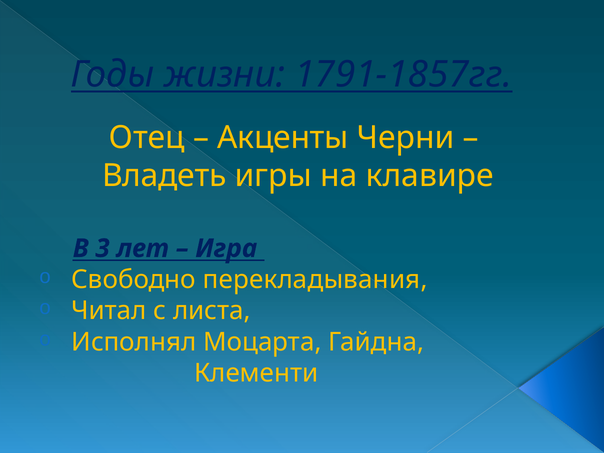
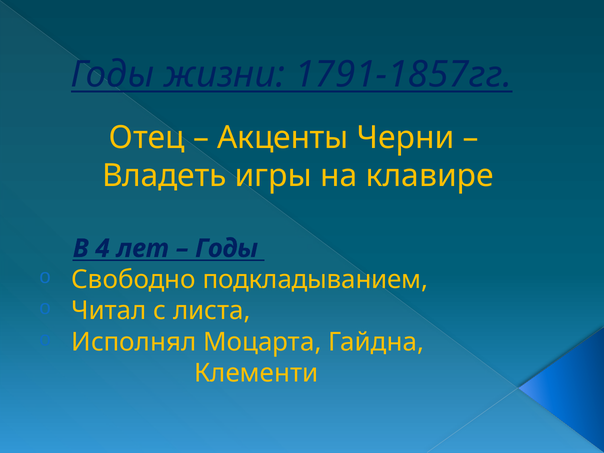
3: 3 -> 4 (103, 248)
Игра: Игра -> Годы (227, 248)
перекладывания: перекладывания -> подкладыванием (315, 280)
